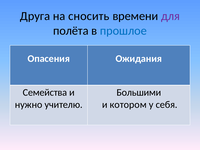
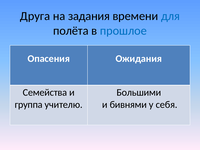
сносить: сносить -> задания (89, 16)
для colour: purple -> blue (170, 16)
нужно: нужно -> группа (29, 105)
котором: котором -> бивнями (128, 105)
